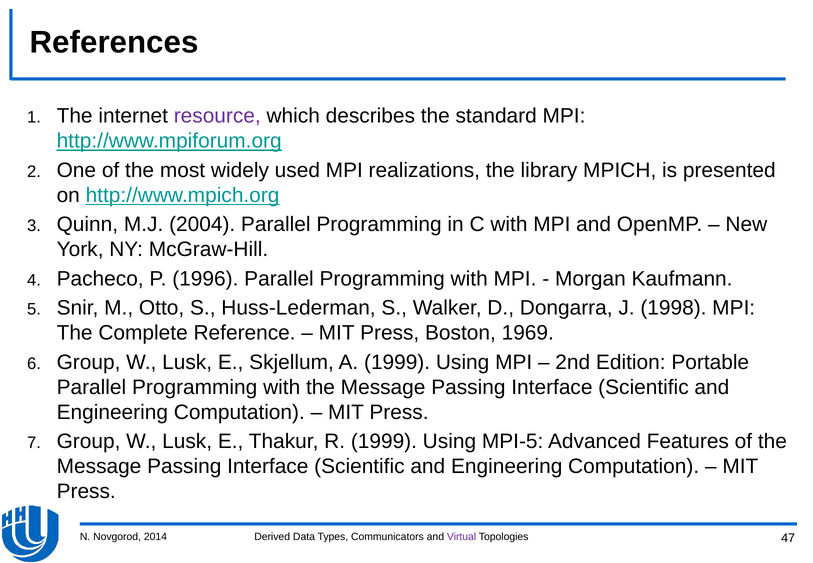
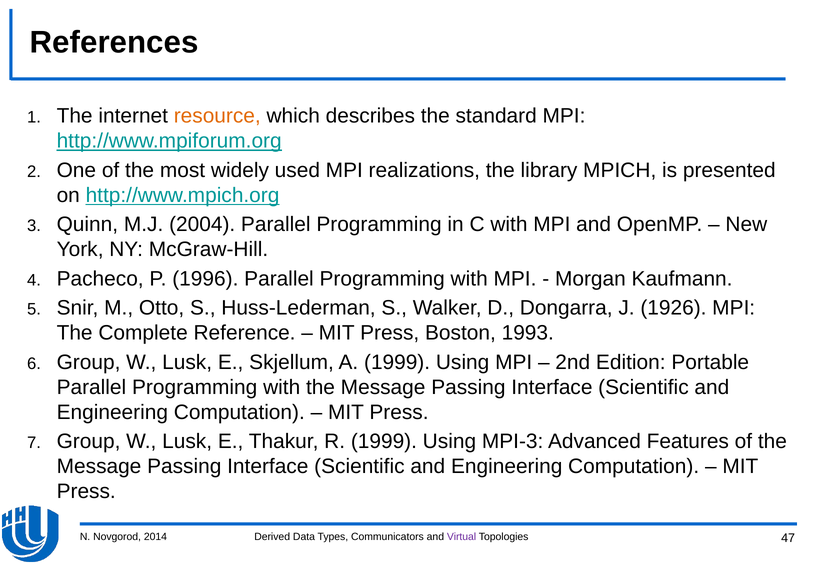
resource colour: purple -> orange (217, 116)
1998: 1998 -> 1926 (673, 308)
1969: 1969 -> 1993 (528, 333)
MPI-5: MPI-5 -> MPI-3 (513, 441)
